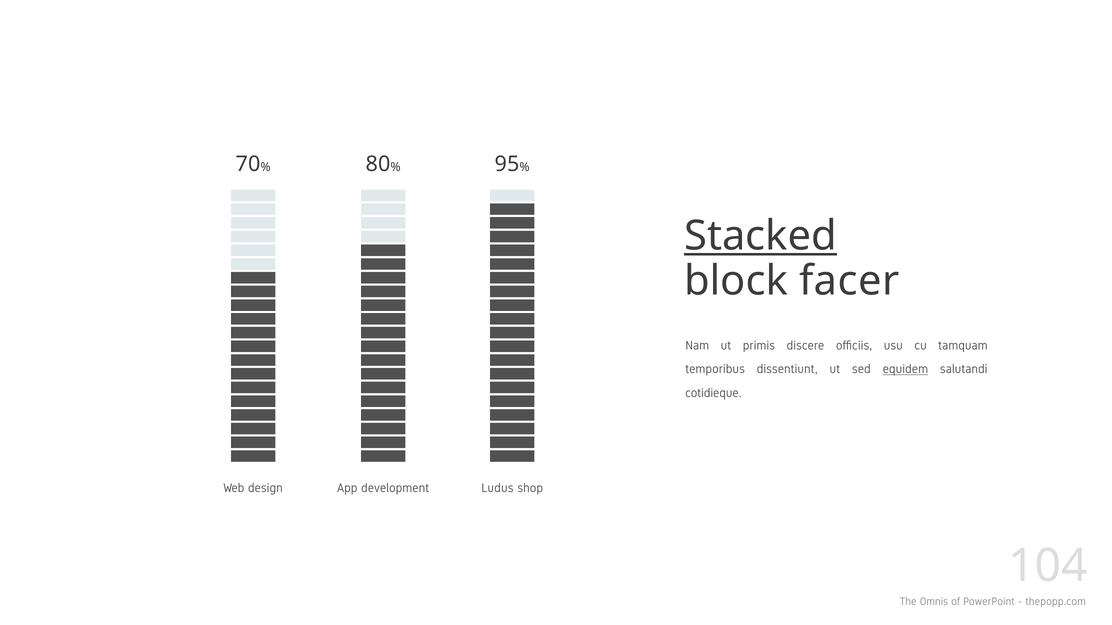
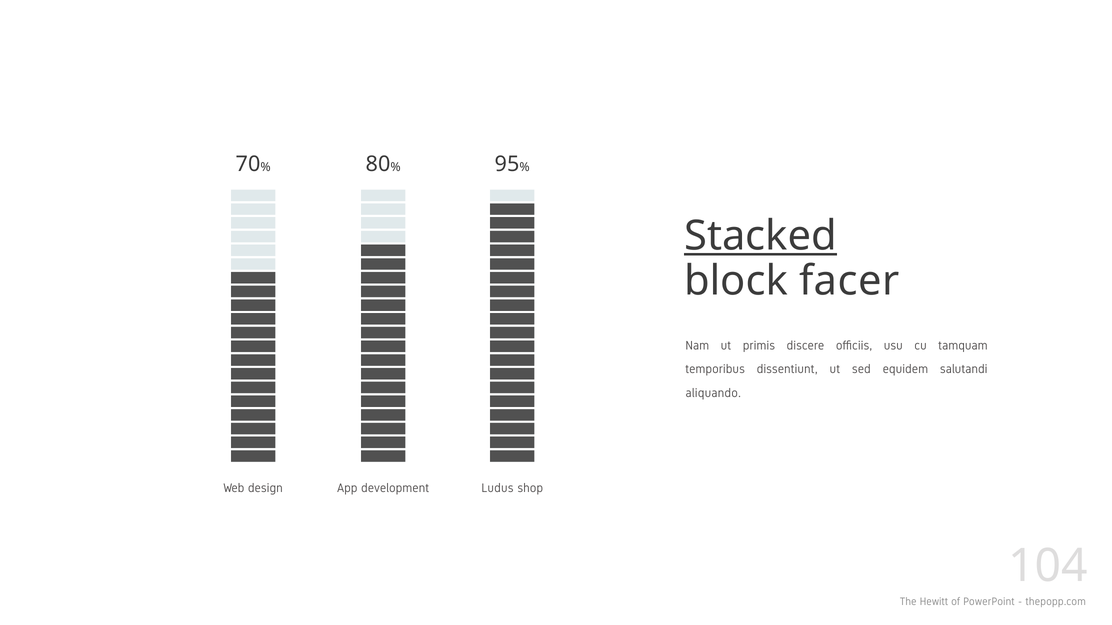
equidem underline: present -> none (905, 370)
cotidieque: cotidieque -> aliquando (713, 393)
Omnis: Omnis -> Hewitt (934, 602)
